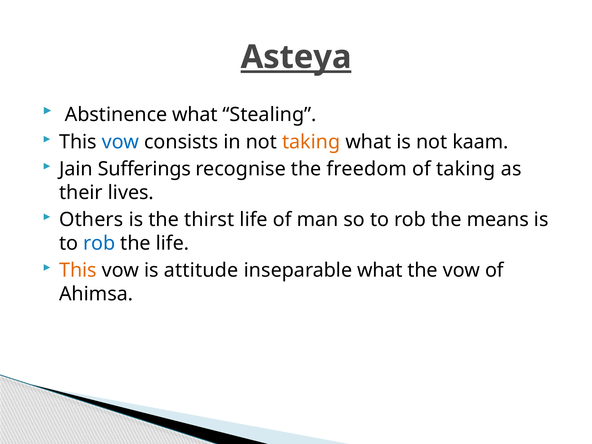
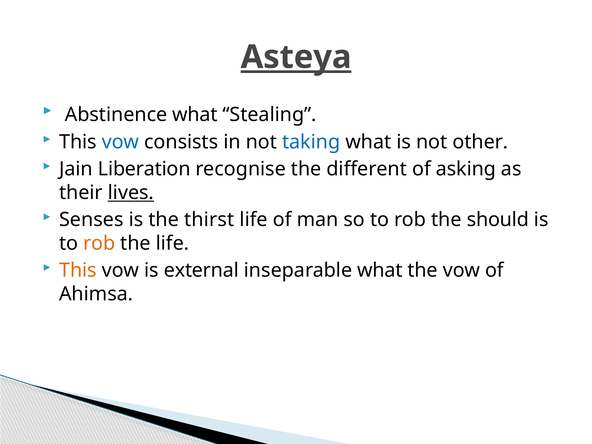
taking colour: orange -> blue (311, 142)
kaam: kaam -> other (480, 142)
Sufferings: Sufferings -> Liberation (144, 169)
freedom: freedom -> different (367, 169)
of taking: taking -> asking (466, 169)
lives underline: none -> present (131, 193)
Others: Others -> Senses (91, 220)
means: means -> should (498, 220)
rob colour: blue -> orange (99, 243)
attitude: attitude -> external (201, 270)
